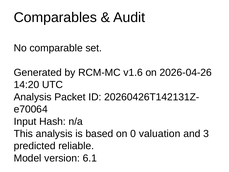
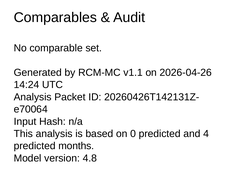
v1.6: v1.6 -> v1.1 (133, 72)
14:20: 14:20 -> 14:24 (26, 85)
0 valuation: valuation -> predicted (160, 134)
3: 3 -> 4 (206, 134)
reliable: reliable -> months (76, 146)
6.1: 6.1 -> 4.8 (90, 158)
